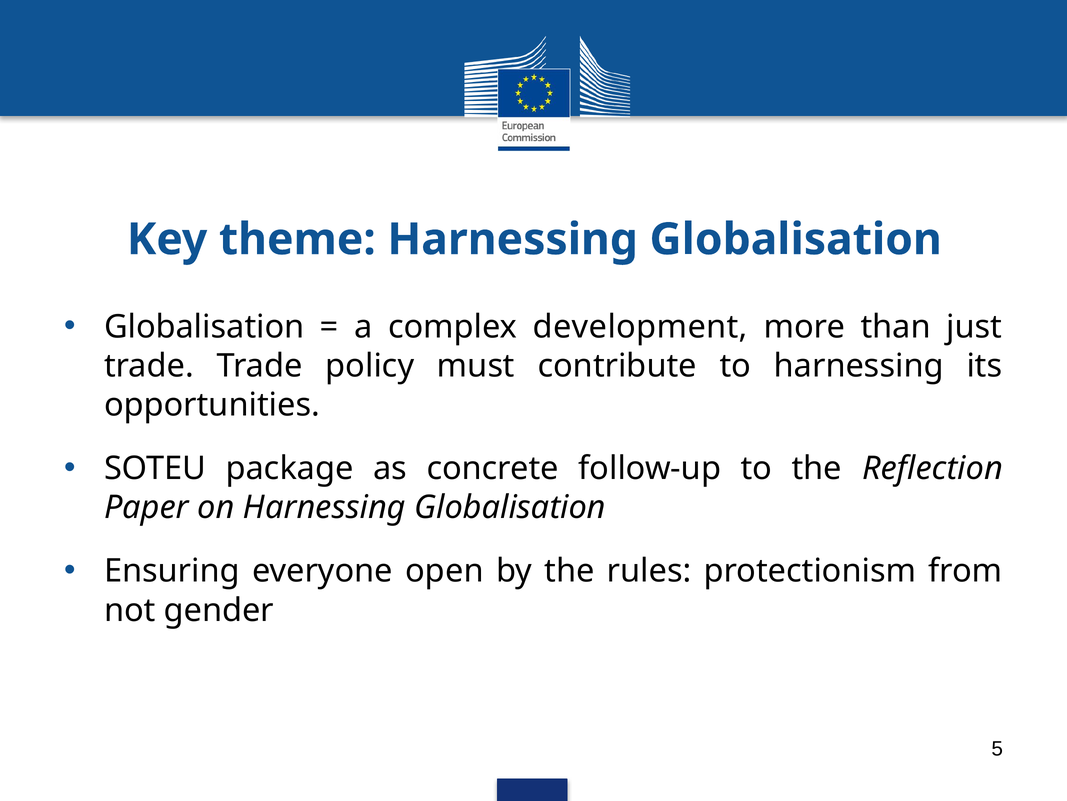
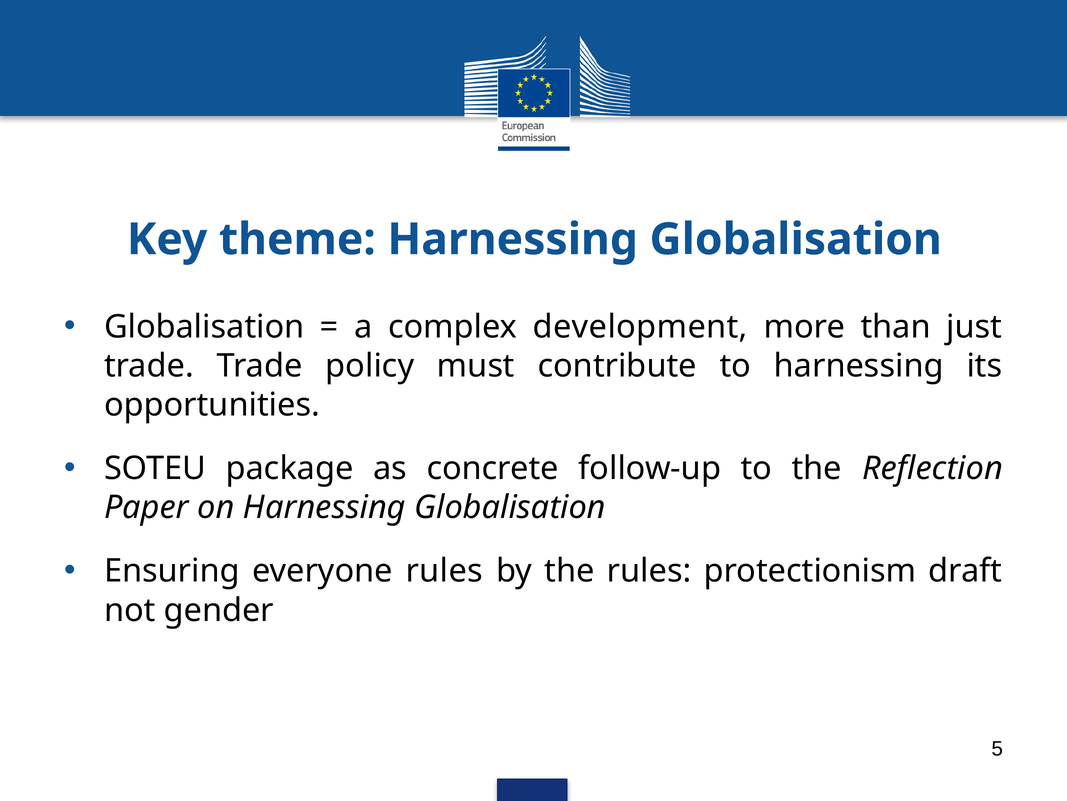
everyone open: open -> rules (444, 571)
from: from -> draft (965, 571)
